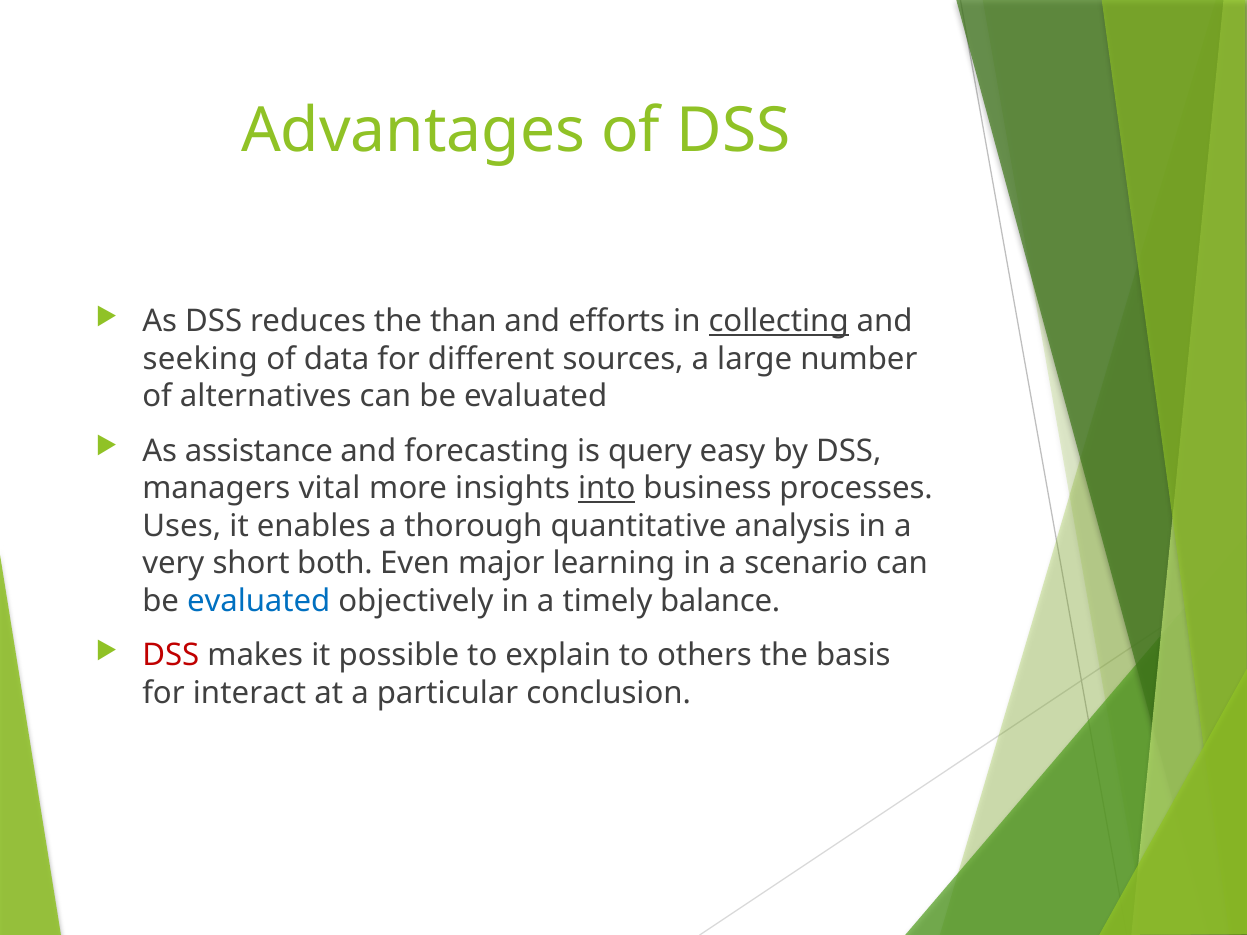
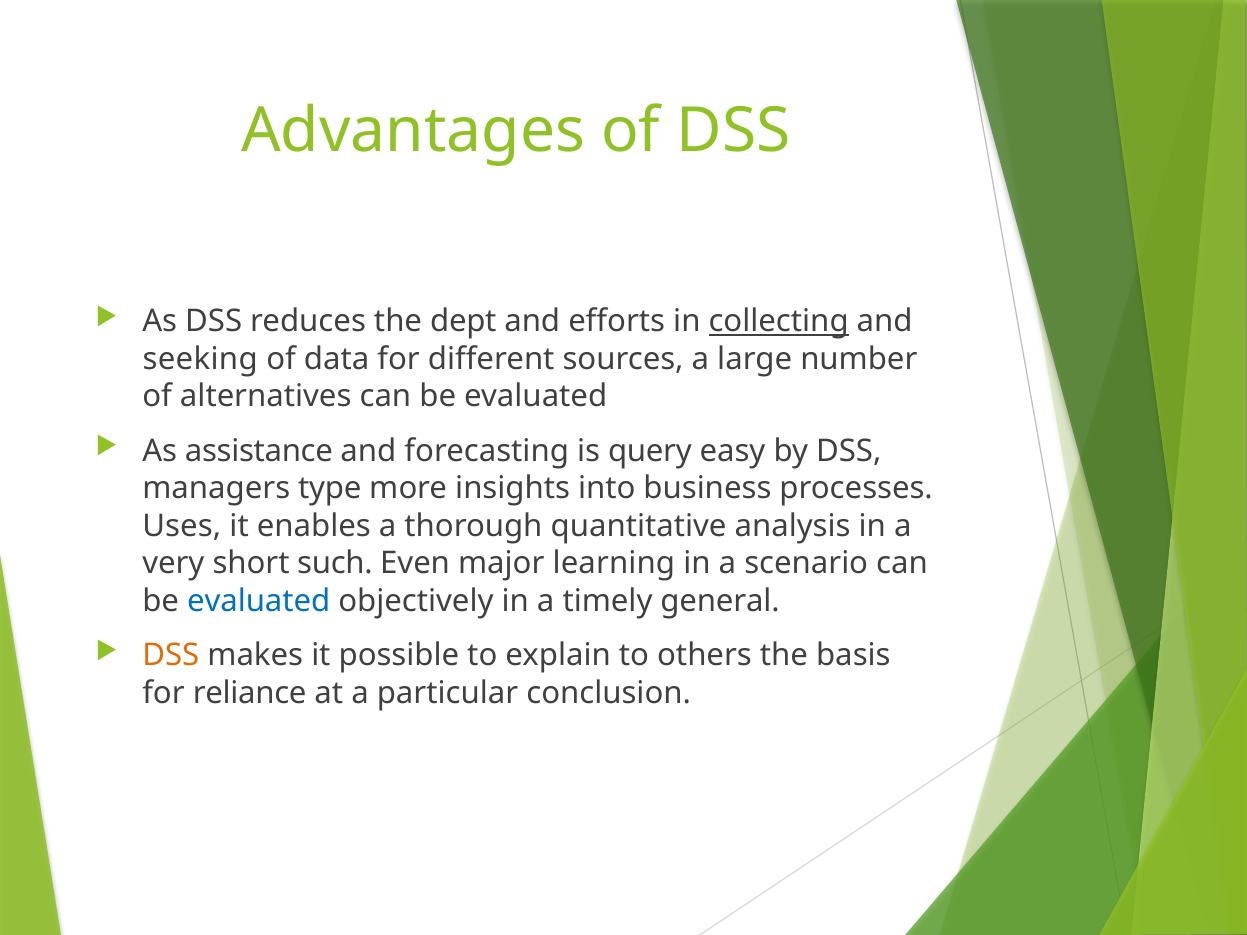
than: than -> dept (463, 322)
vital: vital -> type (330, 489)
into underline: present -> none (607, 489)
both: both -> such (335, 564)
balance: balance -> general (720, 601)
DSS colour: red -> orange (171, 656)
interact: interact -> reliance (250, 693)
